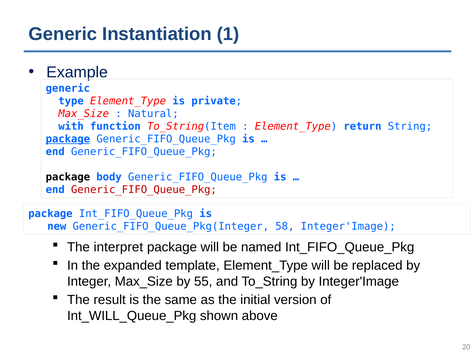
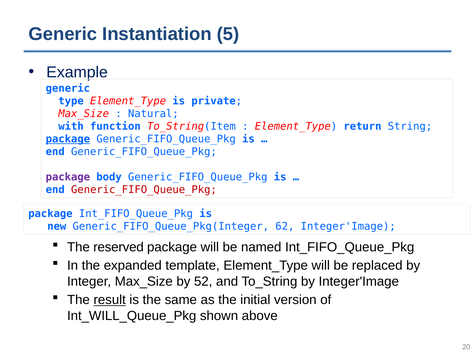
1: 1 -> 5 (228, 34)
package colour: black -> purple (68, 177)
58: 58 -> 62 (285, 226)
interpret: interpret -> reserved (119, 247)
55: 55 -> 52 (203, 282)
result underline: none -> present (110, 300)
